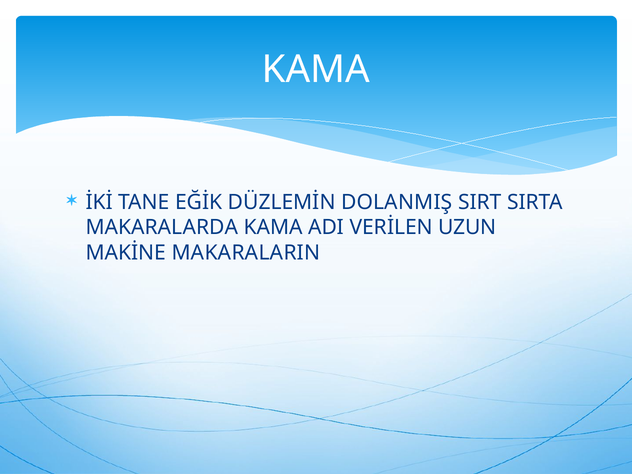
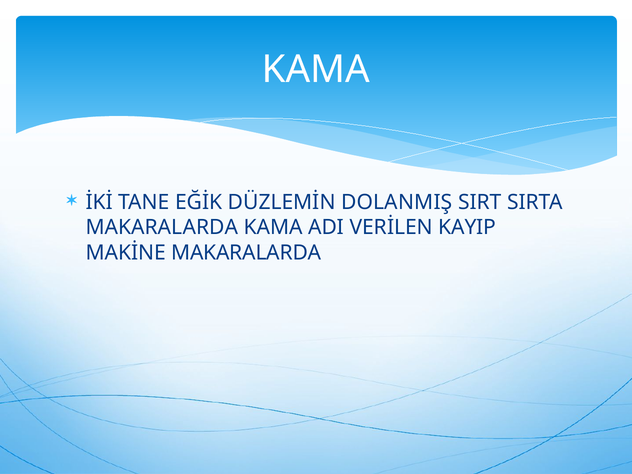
UZUN: UZUN -> KAYIP (467, 227)
MAKİNE MAKARALARIN: MAKARALARIN -> MAKARALARDA (246, 253)
